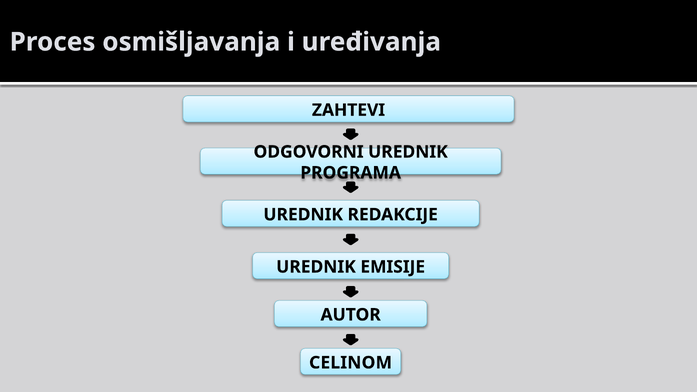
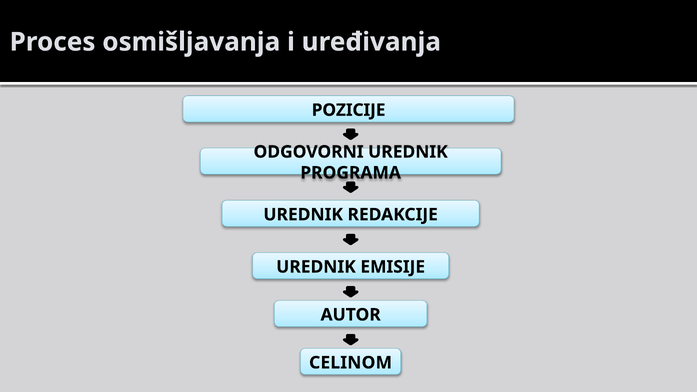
ZAHTEVI: ZAHTEVI -> POZICIJE (349, 110)
